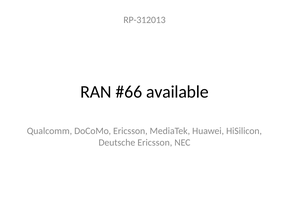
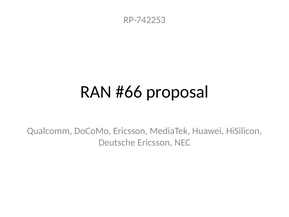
RP-312013: RP-312013 -> RP-742253 (145, 20)
available: available -> proposal (177, 92)
